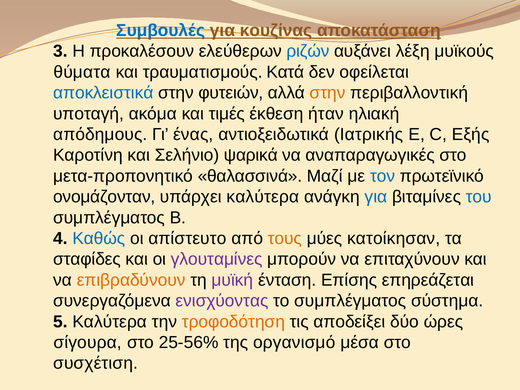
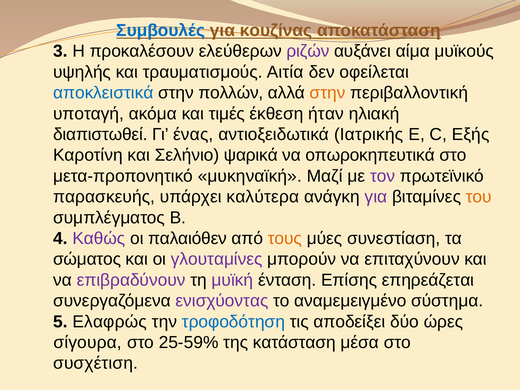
ριζών colour: blue -> purple (308, 51)
λέξη: λέξη -> αίμα (413, 51)
θύματα: θύματα -> υψηλής (82, 72)
Κατά: Κατά -> Αιτία (285, 72)
φυτειών: φυτειών -> πολλών (231, 93)
απόδημους: απόδημους -> διαπιστωθεί (100, 134)
αναπαραγωγικές: αναπαραγωγικές -> οπωροκηπευτικά (370, 155)
θαλασσινά: θαλασσινά -> μυκηναϊκή (250, 176)
τον colour: blue -> purple (383, 176)
ονομάζονταν: ονομάζονταν -> παρασκευής (104, 197)
για colour: blue -> purple (376, 197)
του colour: blue -> orange (479, 197)
Καθώς colour: blue -> purple (99, 238)
απίστευτο: απίστευτο -> παλαιόθεν (188, 238)
κατοίκησαν: κατοίκησαν -> συνεστίαση (394, 238)
σταφίδες: σταφίδες -> σώματος (87, 259)
επιβραδύνουν colour: orange -> purple (131, 280)
το συμπλέγματος: συμπλέγματος -> αναμεμειγμένο (350, 301)
5 Καλύτερα: Καλύτερα -> Ελαφρώς (110, 322)
τροφοδότηση colour: orange -> blue (233, 322)
25-56%: 25-56% -> 25-59% (189, 342)
οργανισμό: οργανισμό -> κατάσταση (294, 342)
